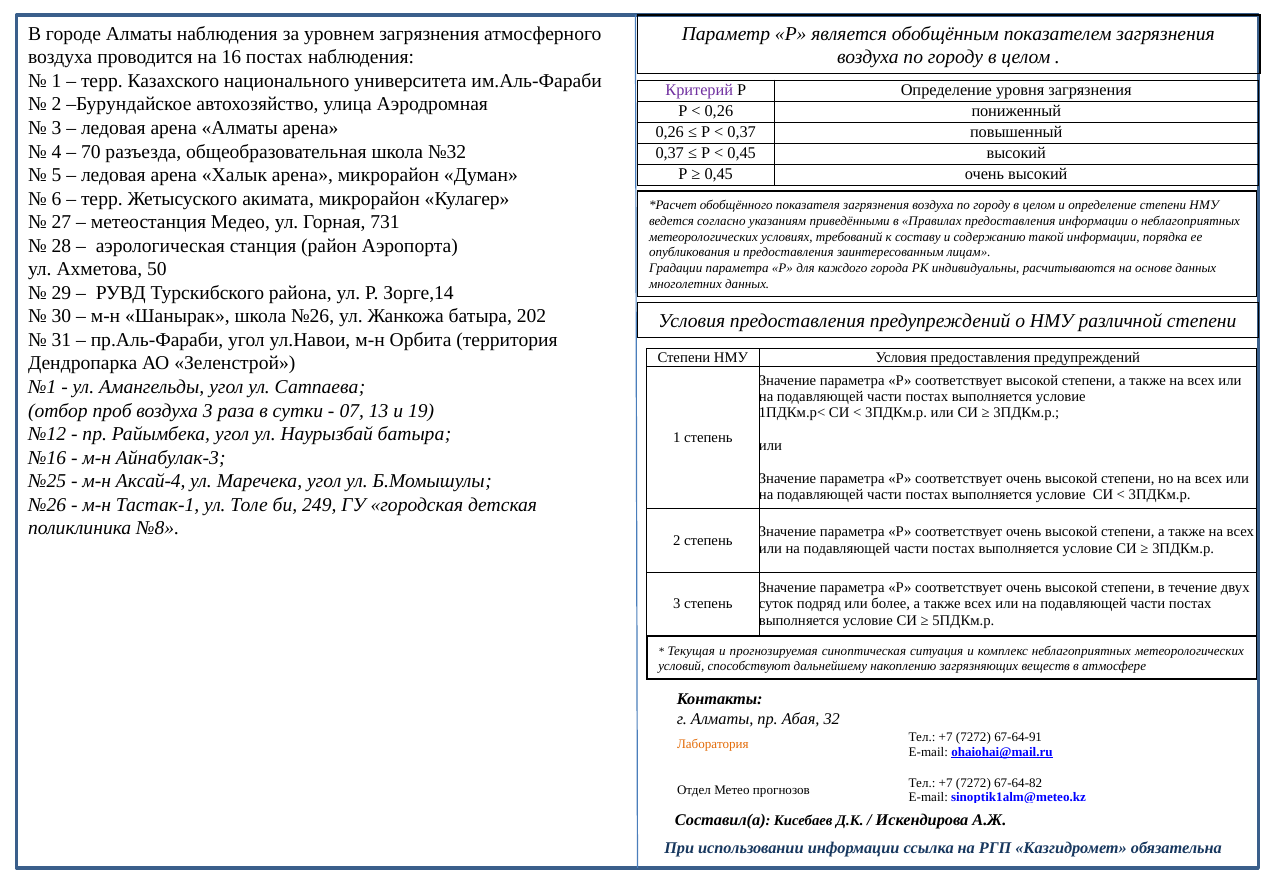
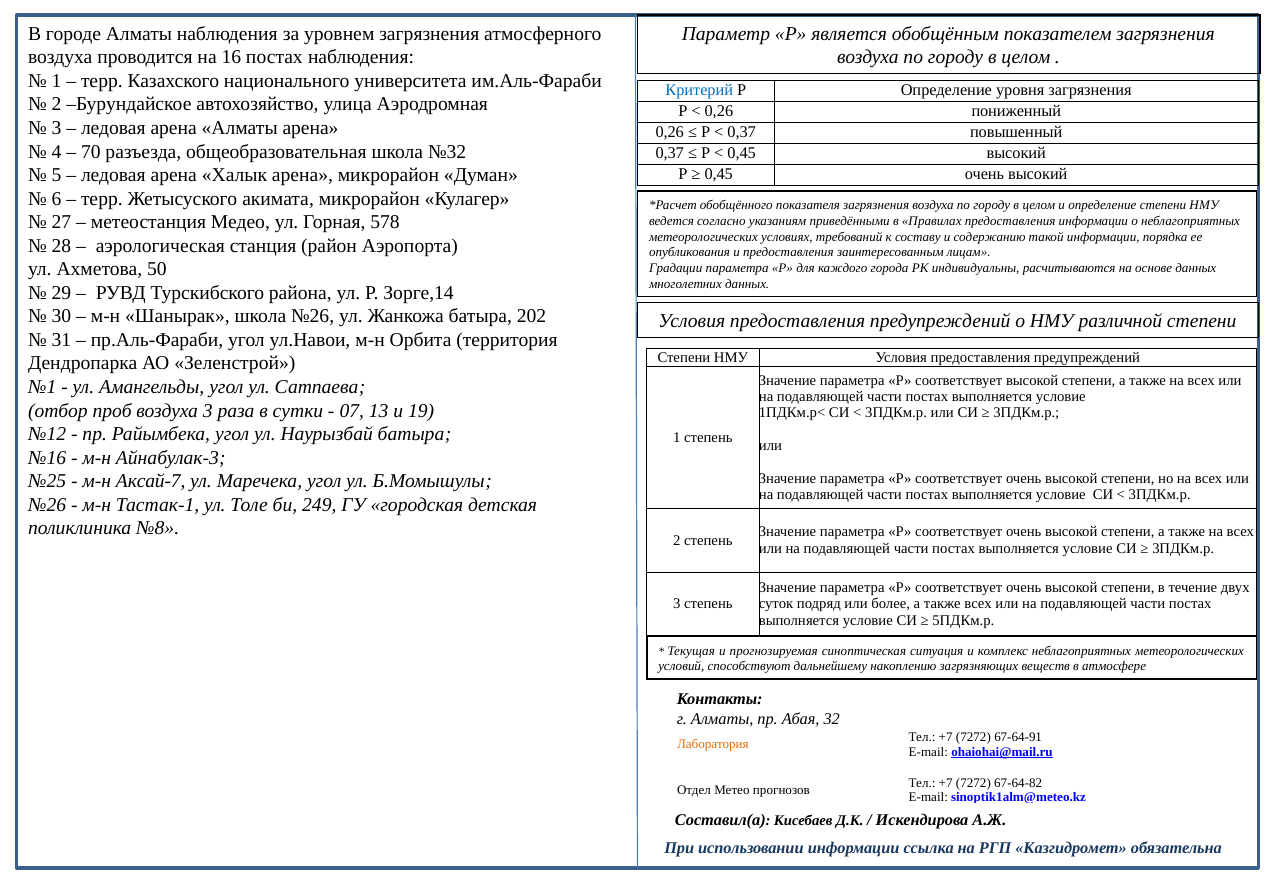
Критерий colour: purple -> blue (699, 90)
731: 731 -> 578 (385, 222)
Аксай-4: Аксай-4 -> Аксай-7 (151, 481)
